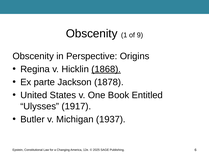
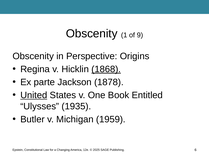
United underline: none -> present (34, 95)
1917: 1917 -> 1935 (76, 106)
1937: 1937 -> 1959 (111, 119)
